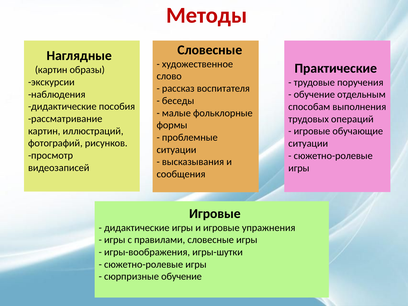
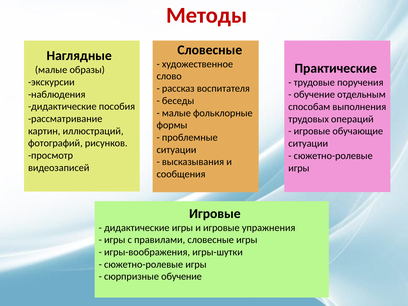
картин: картин -> малые (51, 70)
